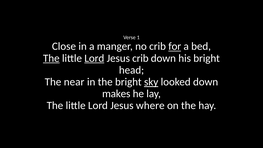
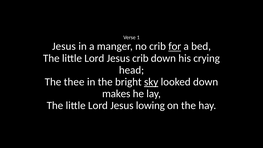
Close: Close -> Jesus (64, 46)
The underline: present -> none (51, 58)
Lord underline: present -> none (94, 58)
his bright: bright -> crying (207, 58)
near: near -> thee (74, 82)
where: where -> lowing (150, 106)
